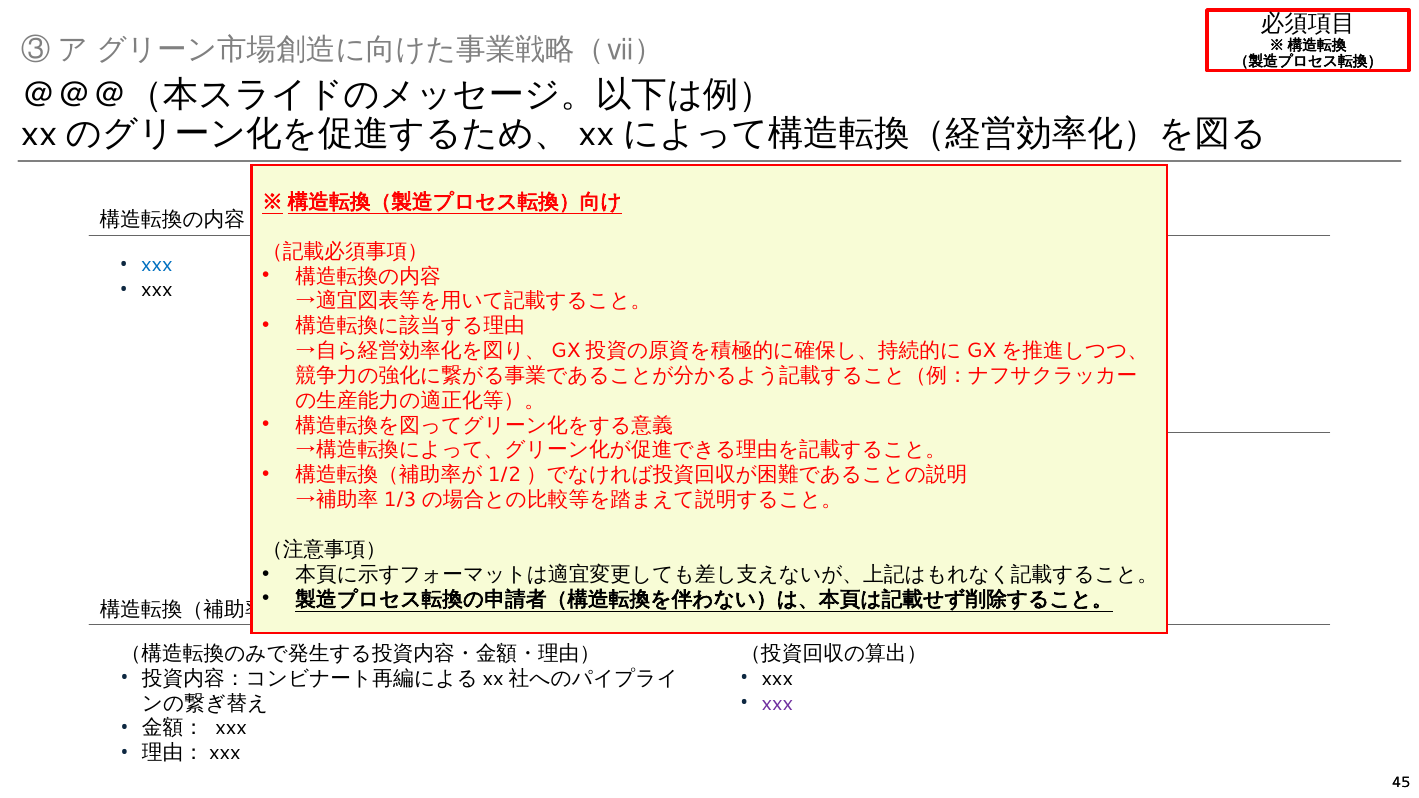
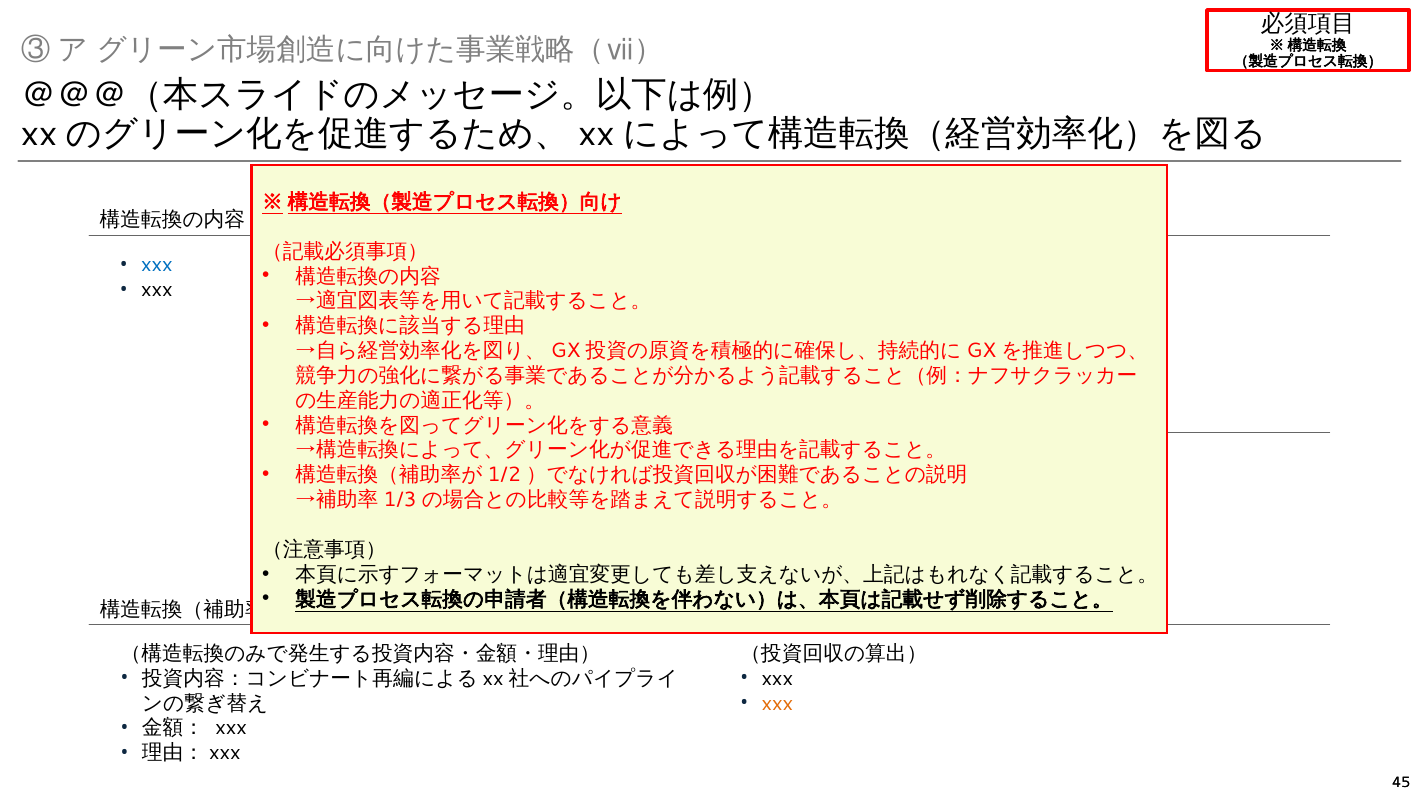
xxx colour: purple -> orange (777, 703)
